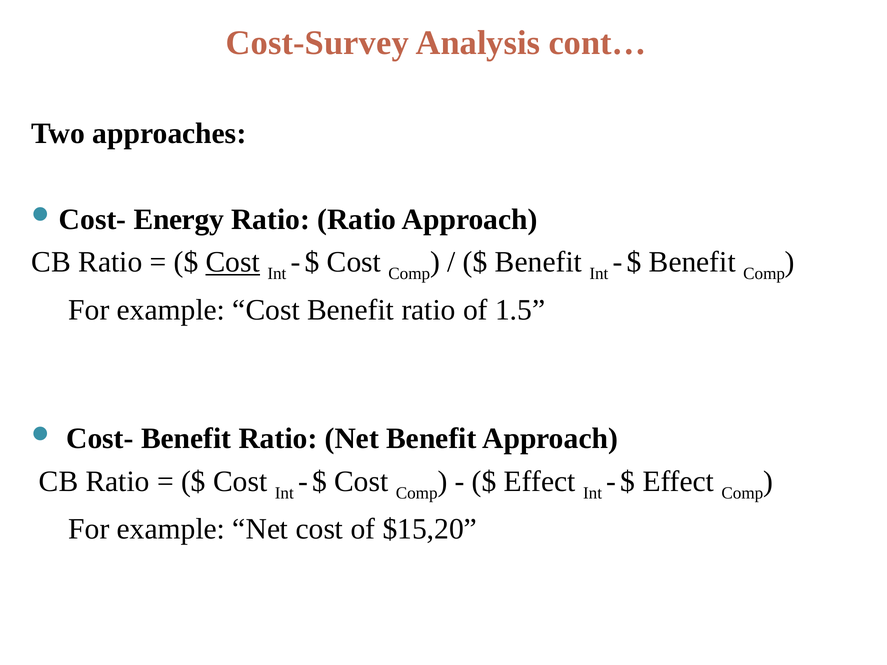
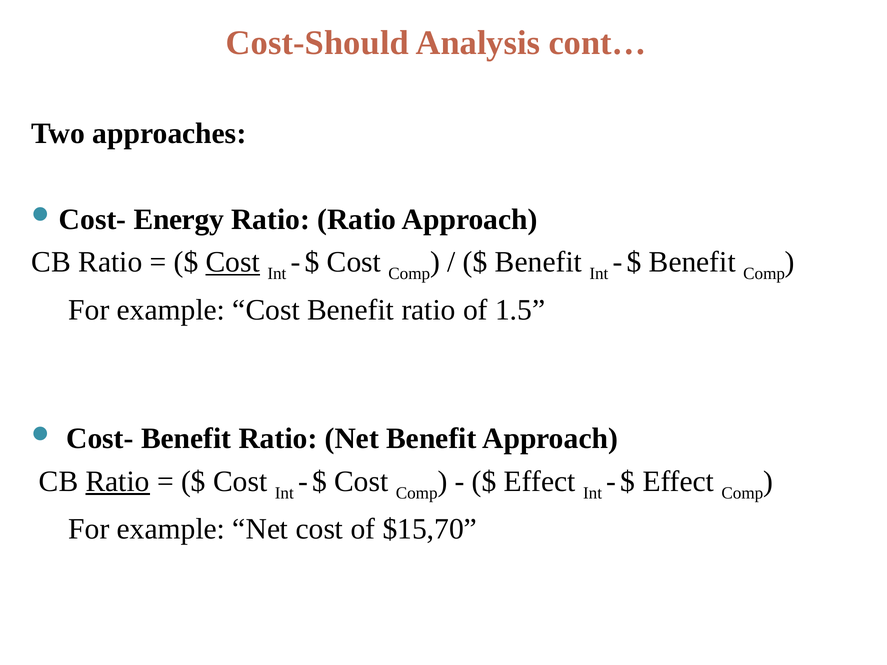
Cost-Survey: Cost-Survey -> Cost-Should (317, 43)
Ratio underline: none -> present (118, 482)
$15,20: $15,20 -> $15,70 (430, 529)
